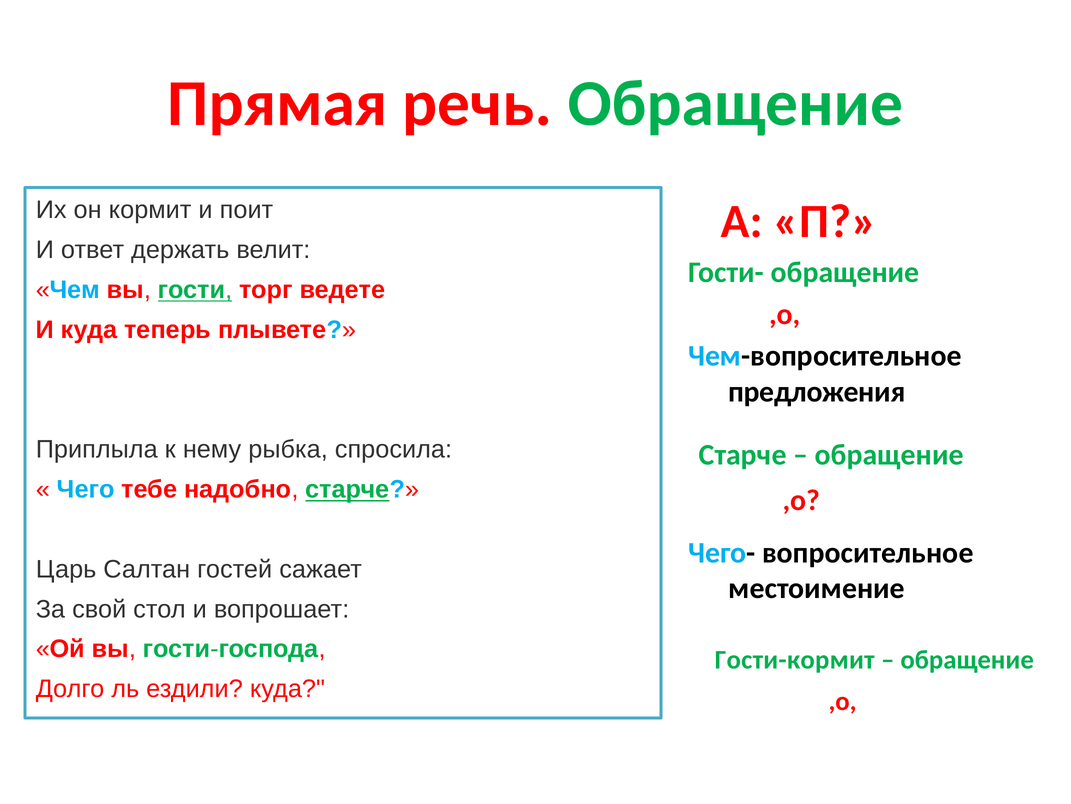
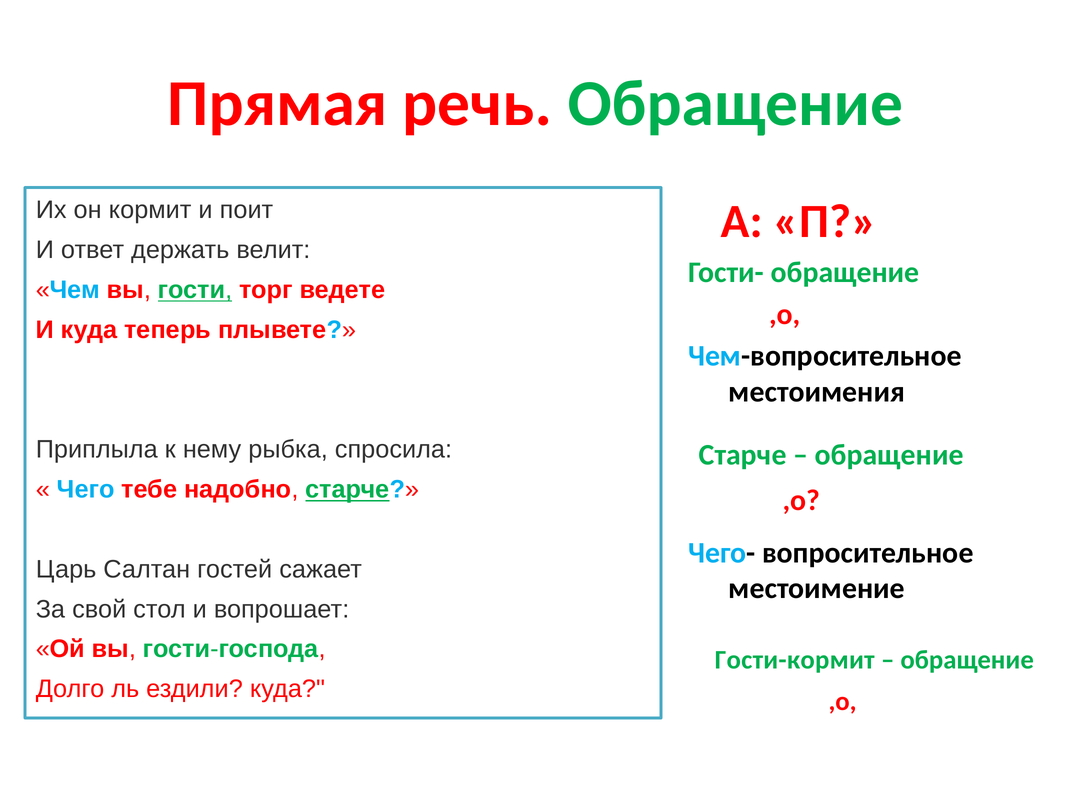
предложения: предложения -> местоимения (817, 391)
